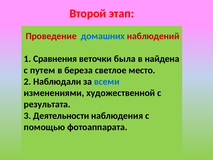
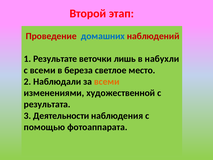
Сравнения: Сравнения -> Результате (55, 59)
была: была -> лишь (125, 59)
найдена: найдена -> набухли (162, 59)
с путем: путем -> всеми (43, 70)
всеми colour: blue -> orange (107, 81)
